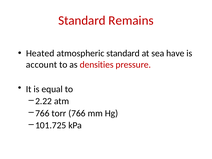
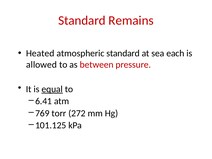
have: have -> each (175, 53)
account: account -> allowed (42, 65)
densities: densities -> between (97, 65)
equal underline: none -> present (52, 89)
2.22: 2.22 -> 6.41 (44, 101)
766: 766 -> 769 (42, 113)
torr 766: 766 -> 272 (77, 113)
101.725: 101.725 -> 101.125 (51, 125)
